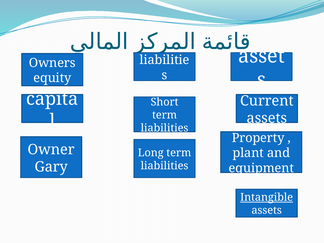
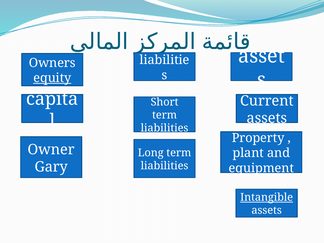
equity underline: none -> present (52, 78)
